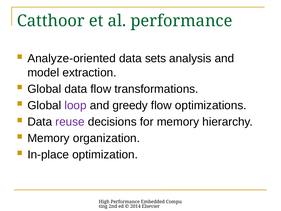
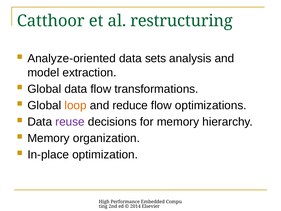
al performance: performance -> restructuring (182, 21)
loop colour: purple -> orange (76, 105)
greedy: greedy -> reduce (130, 105)
